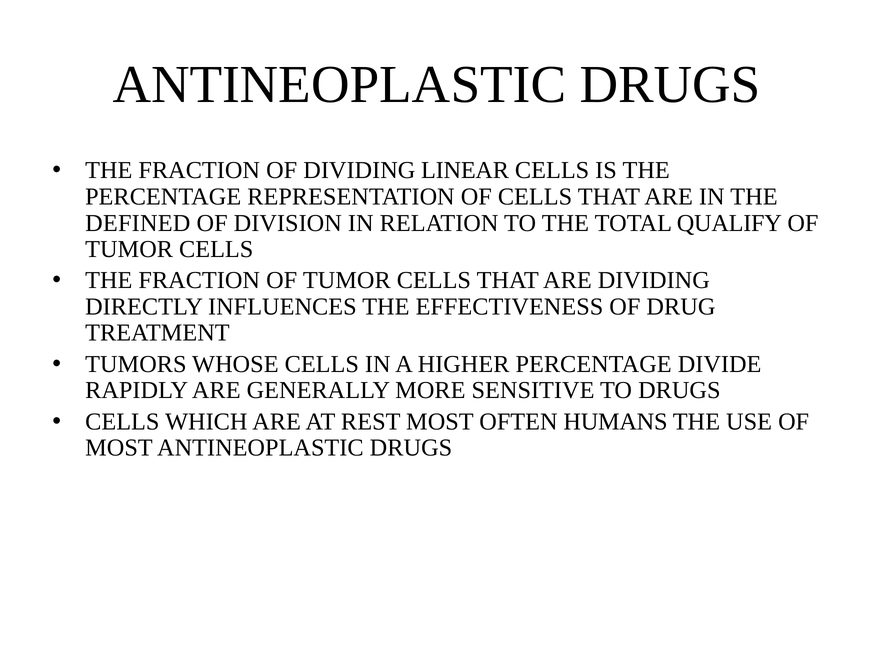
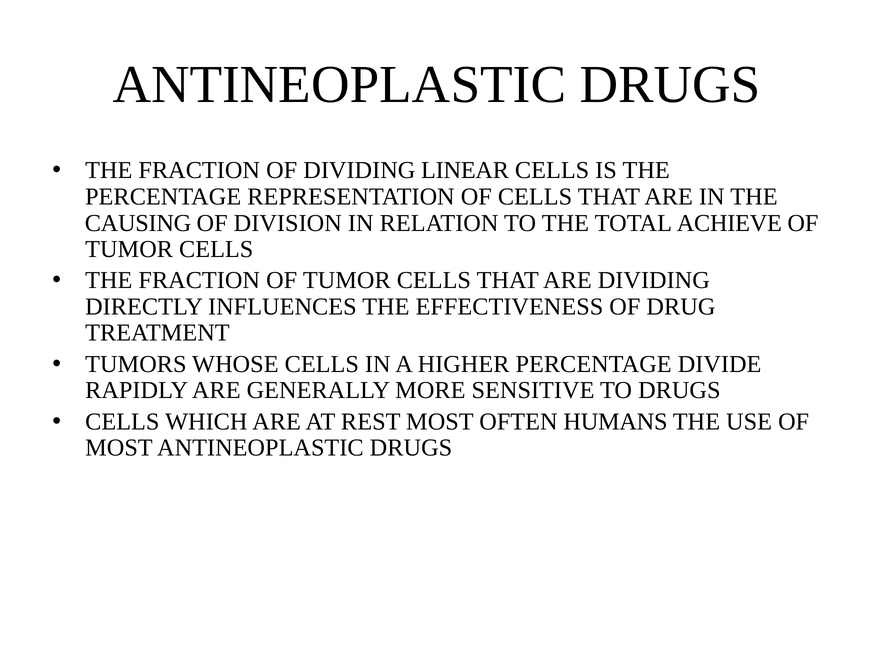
DEFINED: DEFINED -> CAUSING (138, 223)
QUALIFY: QUALIFY -> ACHIEVE (729, 223)
